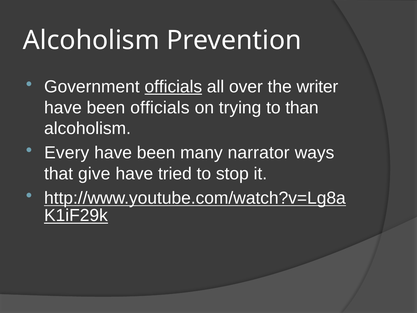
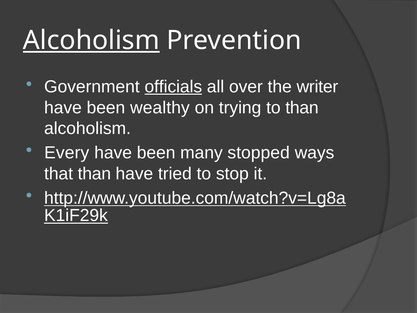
Alcoholism underline: none -> present (91, 40)
been officials: officials -> wealthy (160, 108)
narrator: narrator -> stopped (259, 153)
that give: give -> than (94, 174)
